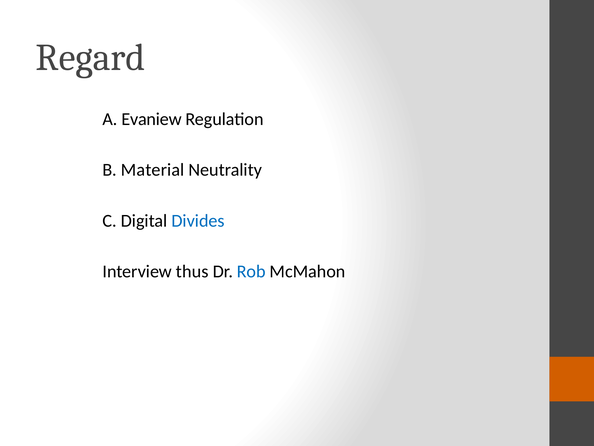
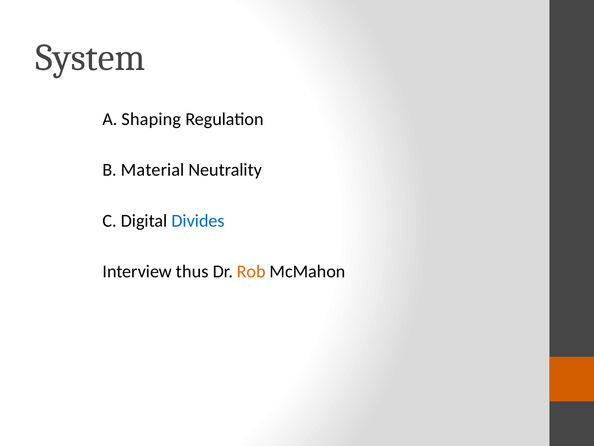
Regard: Regard -> System (90, 58)
Evaniew: Evaniew -> Shaping (151, 119)
Rob colour: blue -> orange (251, 271)
